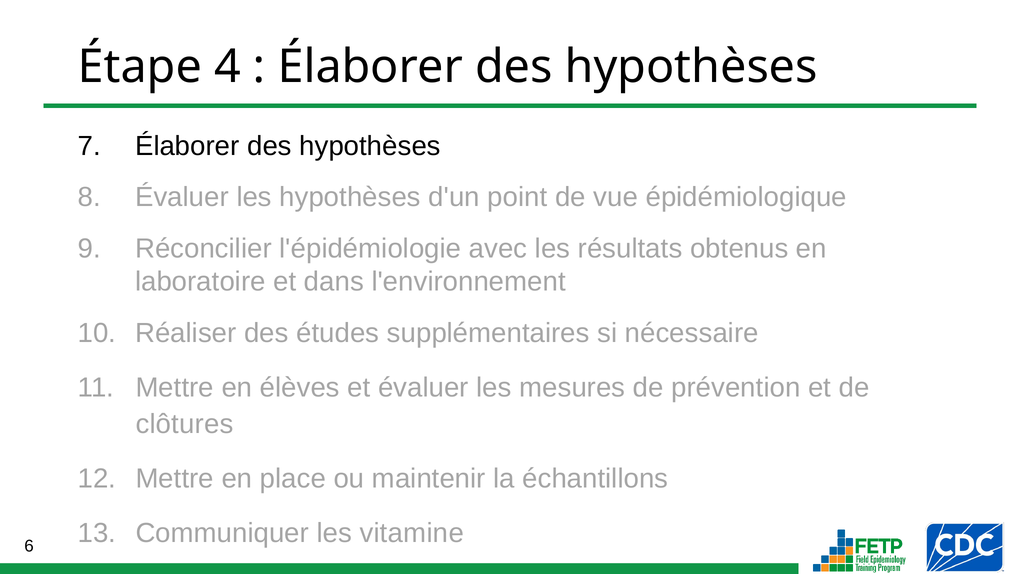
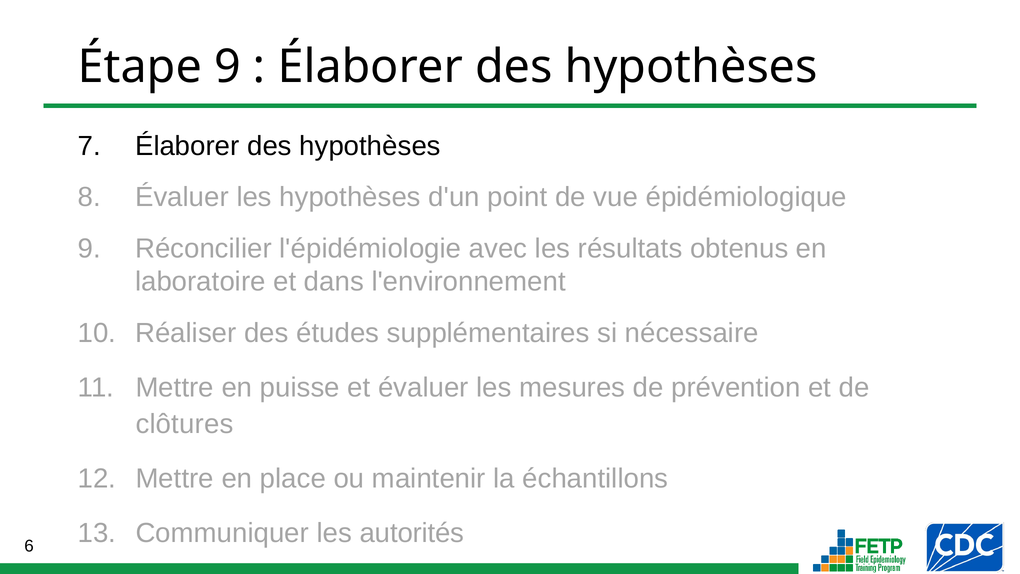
Étape 4: 4 -> 9 (227, 67)
élèves: élèves -> puisse (300, 387)
vitamine: vitamine -> autorités (412, 533)
